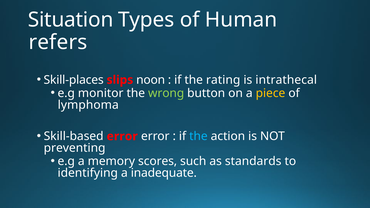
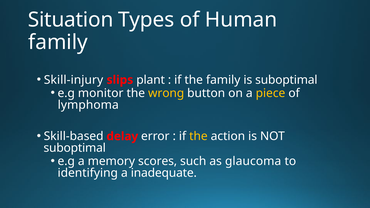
refers: refers -> family (58, 42)
Skill-places: Skill-places -> Skill-injury (74, 80)
noon: noon -> plant (151, 80)
the rating: rating -> family (223, 80)
is intrathecal: intrathecal -> suboptimal (286, 80)
wrong colour: light green -> yellow (166, 93)
Skill-based error: error -> delay (122, 136)
the colour: light blue -> yellow (198, 136)
preventing: preventing -> suboptimal (75, 148)
standards: standards -> glaucoma (253, 161)
